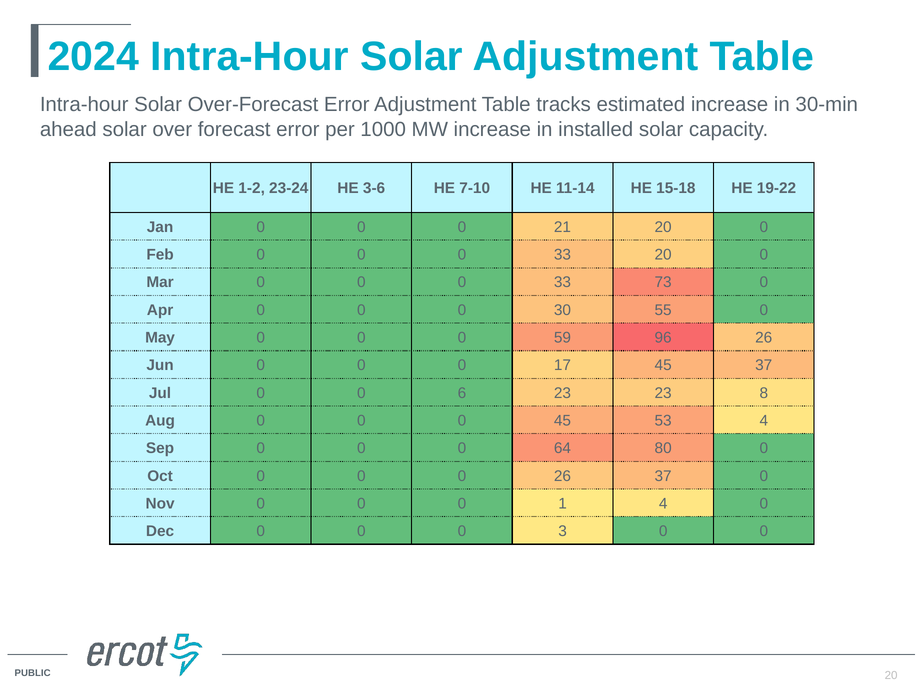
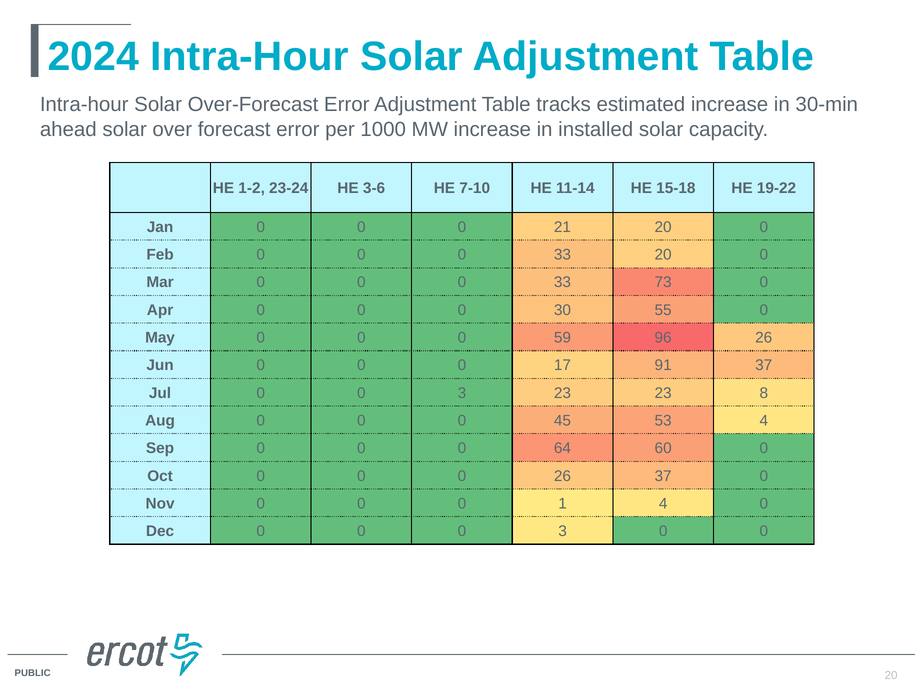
17 45: 45 -> 91 (663, 365)
Jul 0 0 6: 6 -> 3 (462, 393)
80: 80 -> 60 (663, 448)
